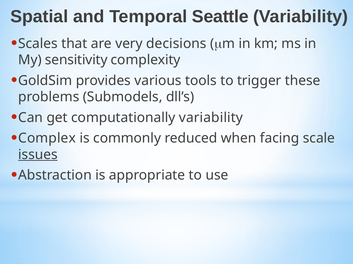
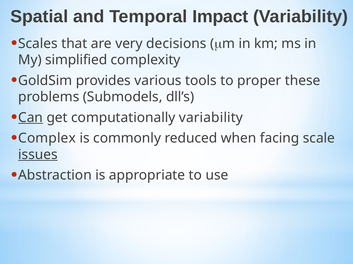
Seattle: Seattle -> Impact (220, 16)
sensitivity: sensitivity -> simplified (76, 60)
trigger: trigger -> proper (259, 81)
Can underline: none -> present (31, 118)
